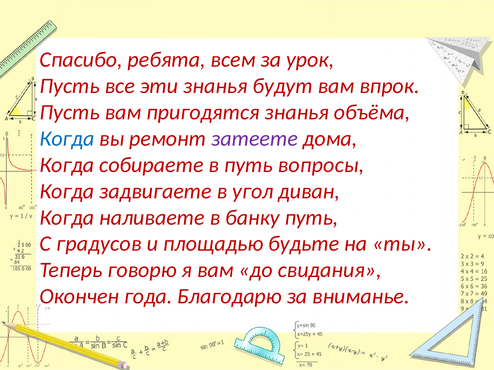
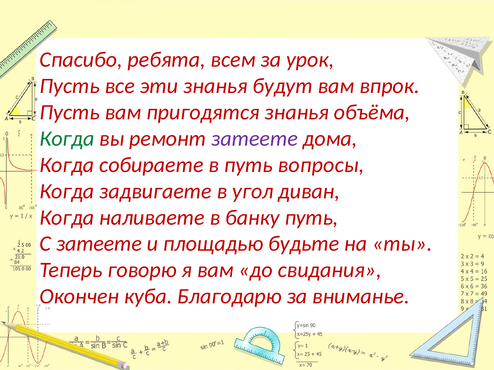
Когда colour: blue -> green (67, 139)
С градусов: градусов -> затеете (99, 244)
года: года -> куба (148, 297)
